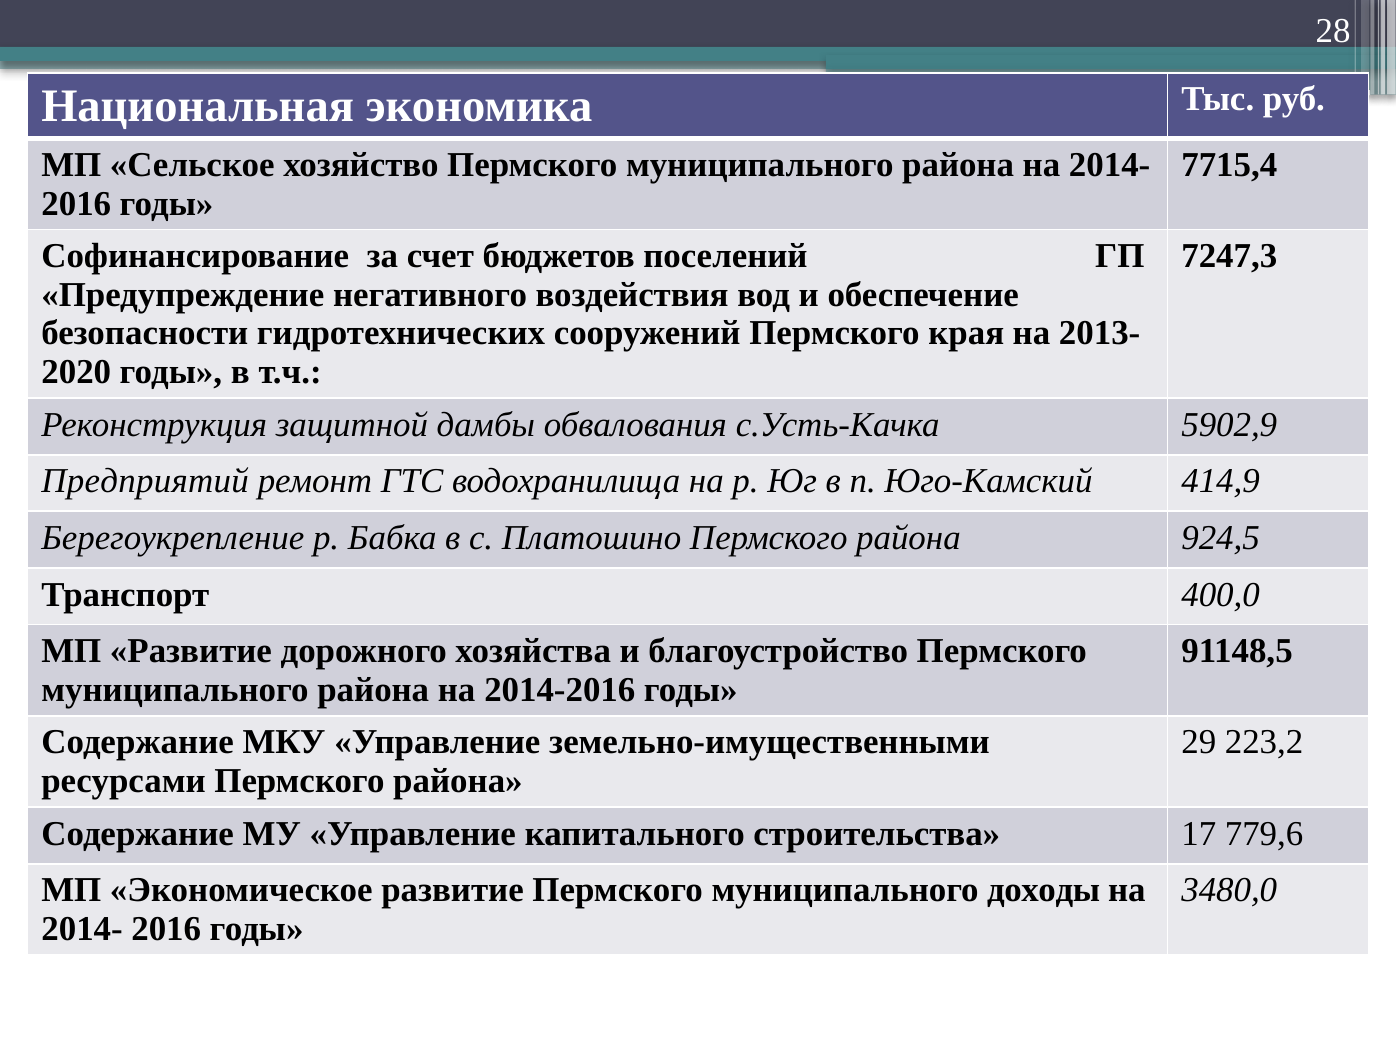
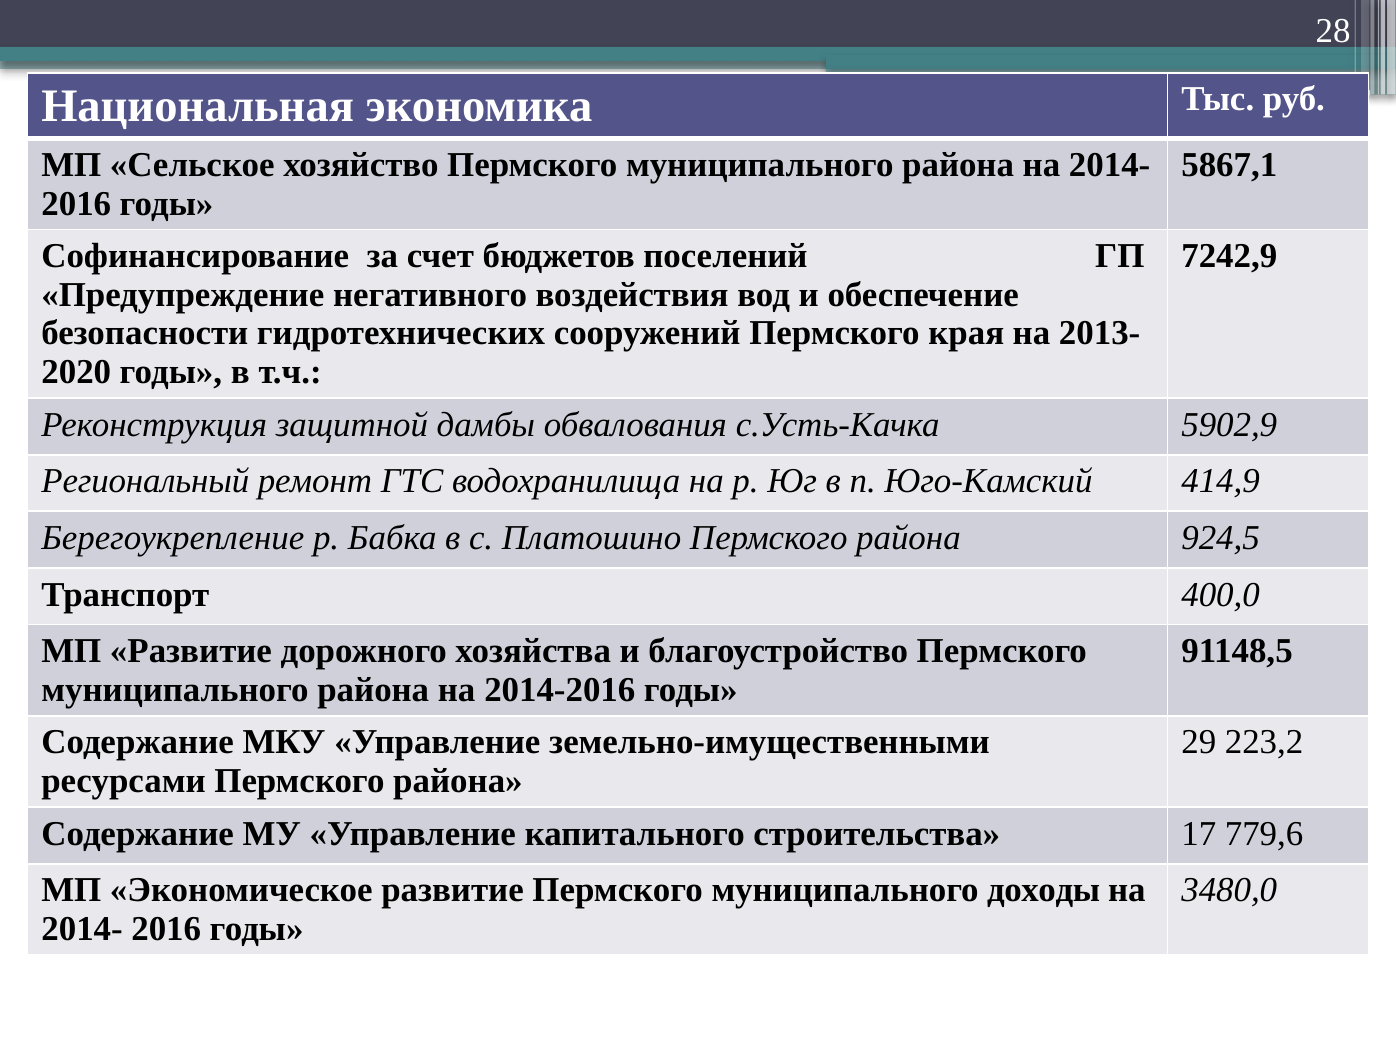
7715,4: 7715,4 -> 5867,1 (1229, 165)
7247,3: 7247,3 -> 7242,9 (1229, 256)
Предприятий: Предприятий -> Региональный (145, 481)
